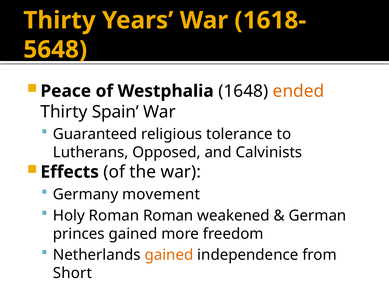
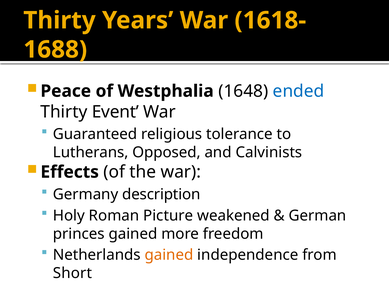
5648: 5648 -> 1688 (55, 50)
ended colour: orange -> blue (298, 91)
Spain: Spain -> Event (115, 112)
movement: movement -> description (161, 194)
Roman Roman: Roman -> Picture (168, 215)
